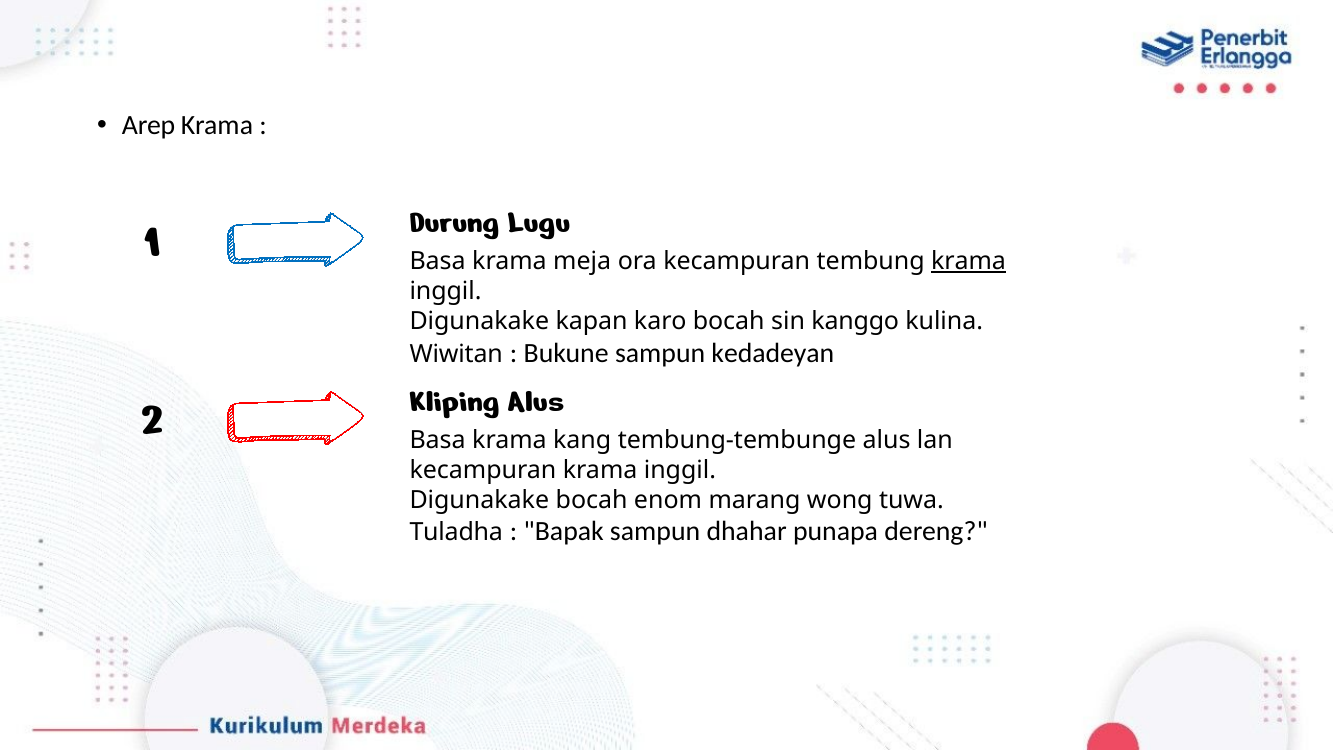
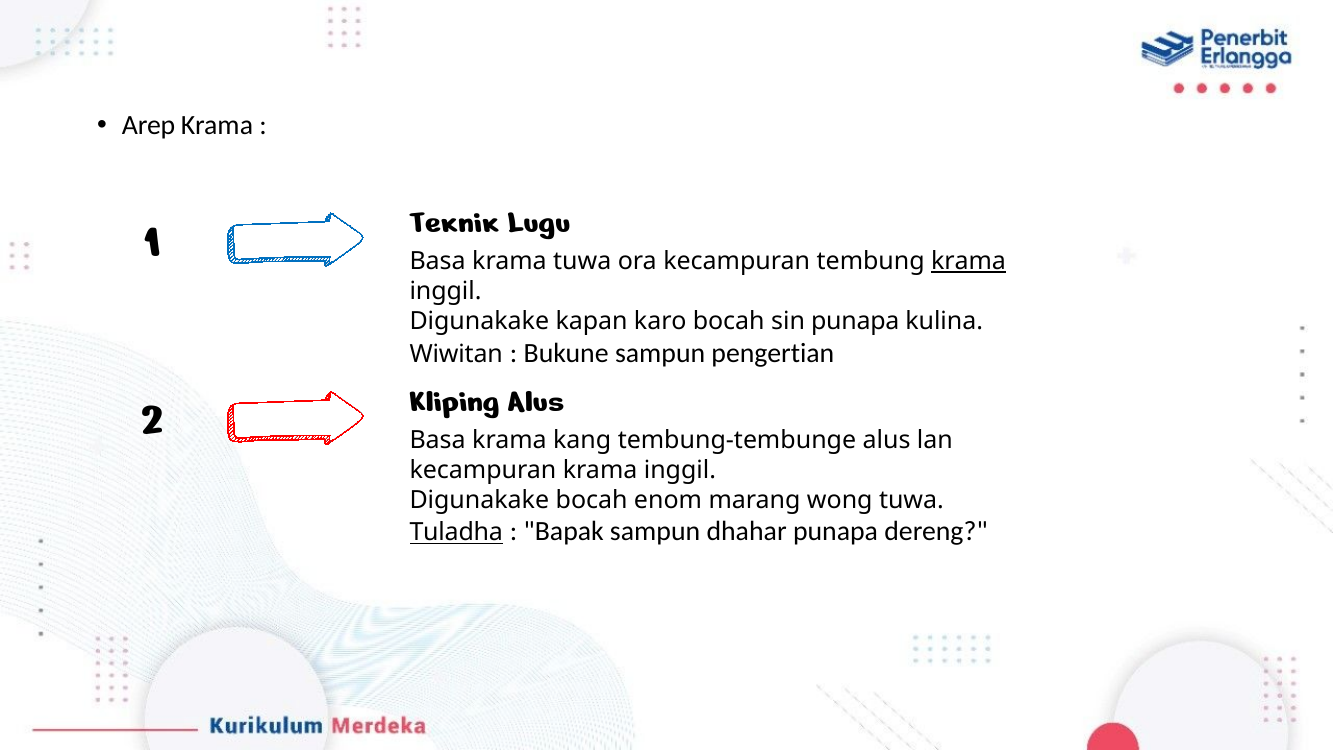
Durung: Durung -> Teknik (454, 222)
krama meja: meja -> tuwa (582, 261)
sin kanggo: kanggo -> punapa (855, 321)
kedadeyan: kedadeyan -> pengertian (773, 353)
Tuladha underline: none -> present (456, 533)
